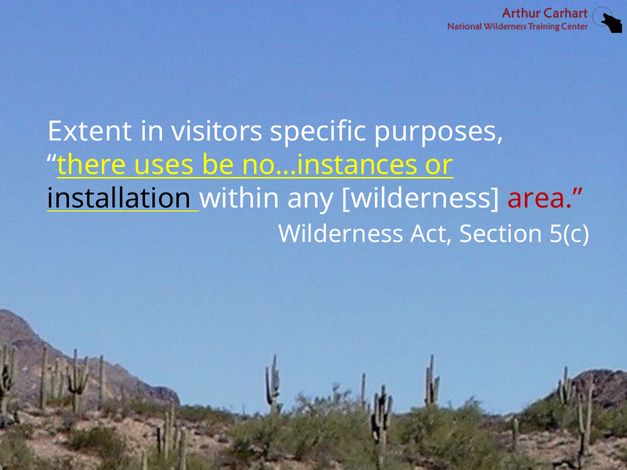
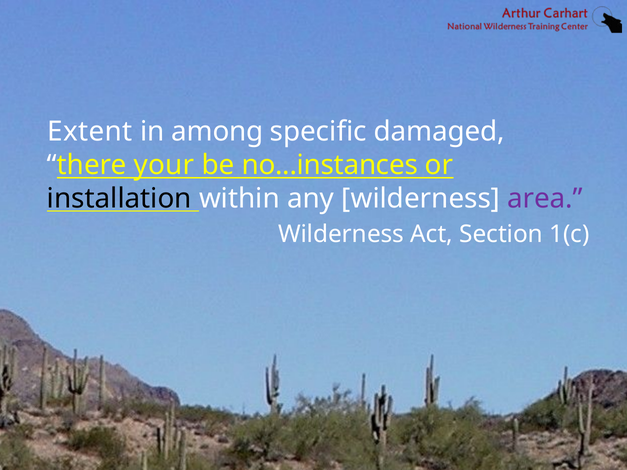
visitors: visitors -> among (217, 132)
purposes: purposes -> damaged (439, 132)
uses: uses -> your (164, 165)
area colour: red -> purple (545, 198)
5(c: 5(c -> 1(c (569, 234)
